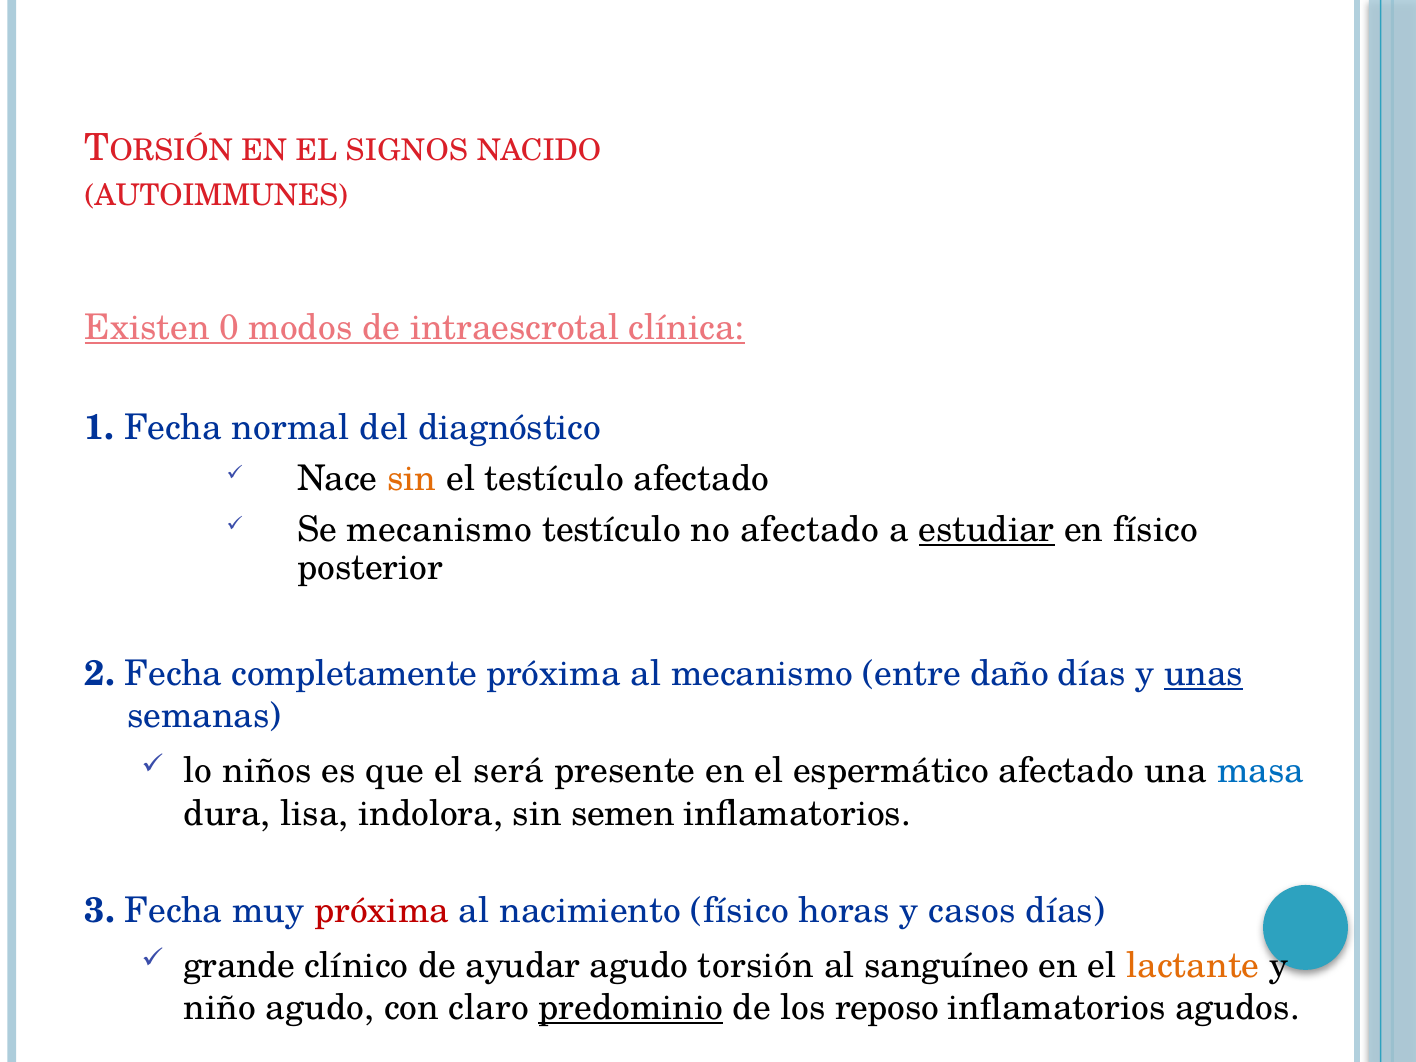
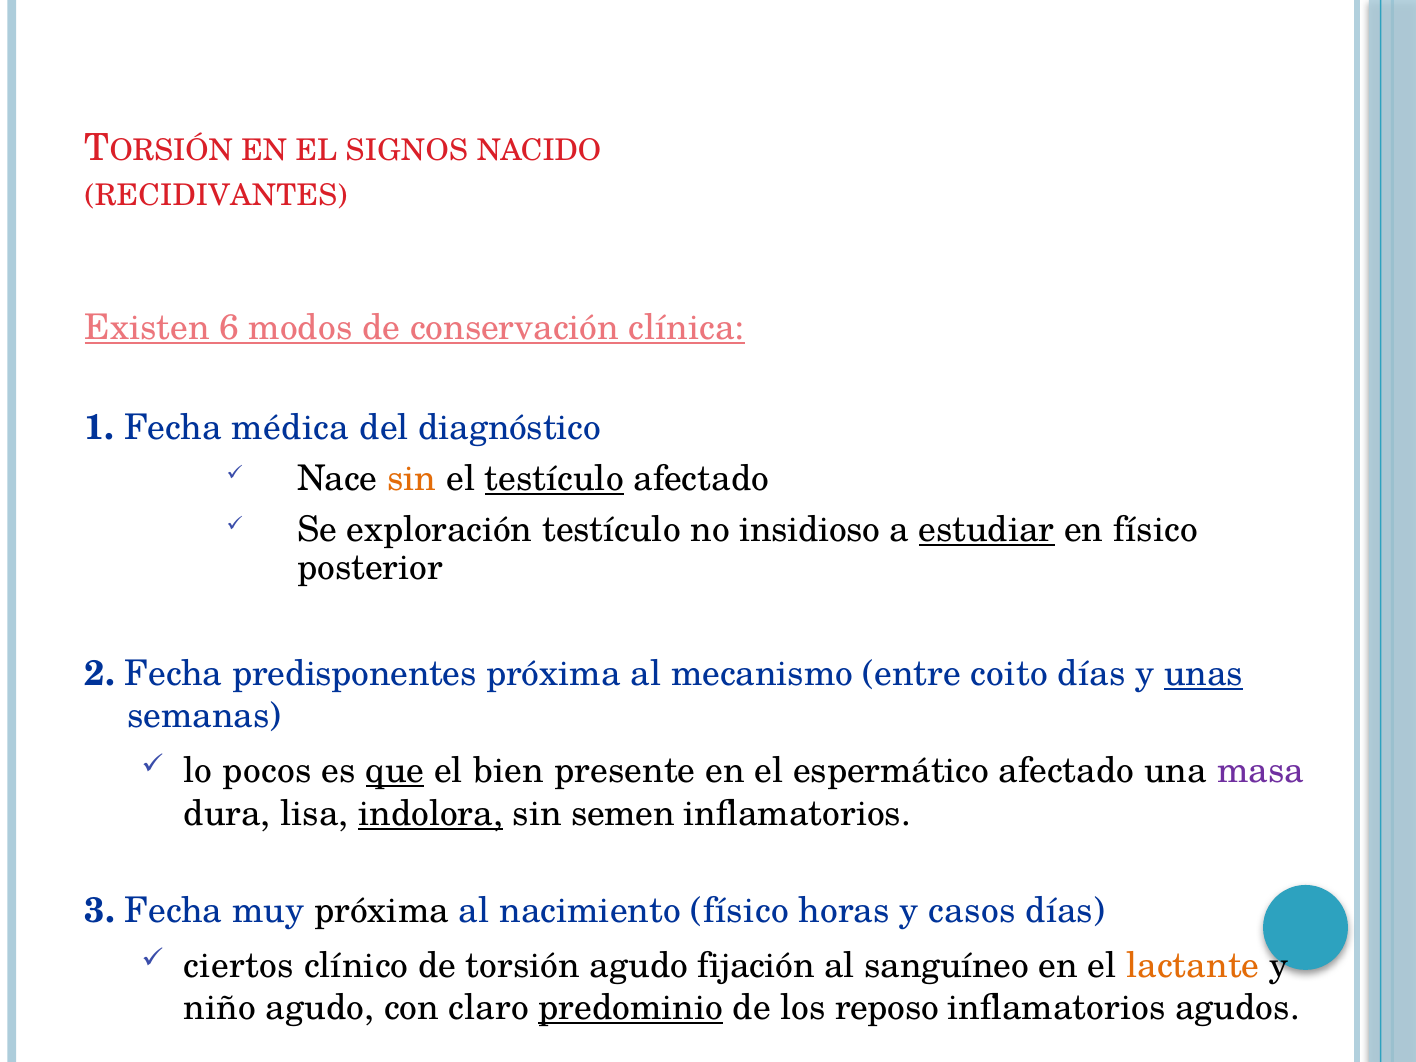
AUTOIMMUNES: AUTOIMMUNES -> RECIDIVANTES (216, 195)
0: 0 -> 6 (229, 328)
intraescrotal: intraescrotal -> conservación (515, 328)
normal: normal -> médica (291, 428)
testículo underline: none -> present (554, 479)
Se mecanismo: mecanismo -> exploración (440, 530)
no afectado: afectado -> insidioso (810, 530)
completamente: completamente -> predisponentes (354, 674)
daño: daño -> coito (1009, 674)
niños: niños -> pocos (267, 771)
que underline: none -> present (395, 771)
será: será -> bien (509, 771)
masa colour: blue -> purple (1261, 771)
indolora underline: none -> present (431, 814)
próxima colour: red -> black (382, 910)
grande: grande -> ciertos (239, 966)
ayudar: ayudar -> torsión (523, 966)
torsión: torsión -> fijación (756, 966)
